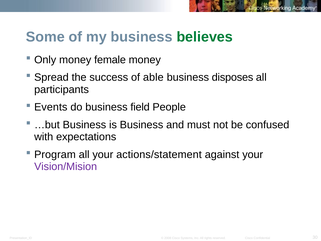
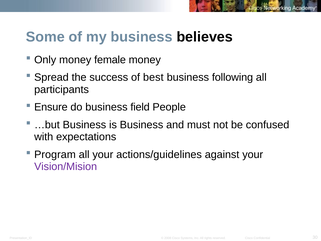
believes colour: green -> black (205, 37)
able: able -> best (153, 77)
disposes: disposes -> following (233, 77)
Events: Events -> Ensure (51, 107)
actions/statement: actions/statement -> actions/guidelines (159, 154)
